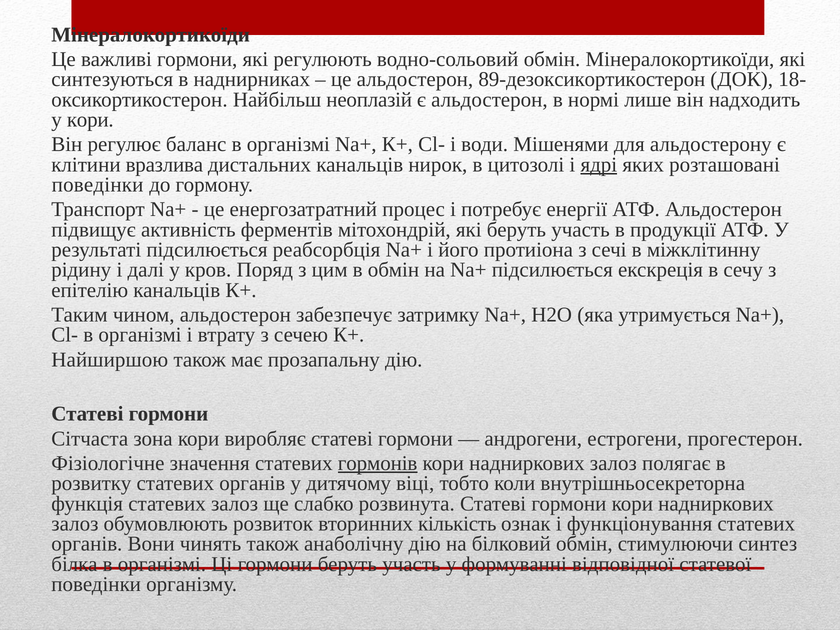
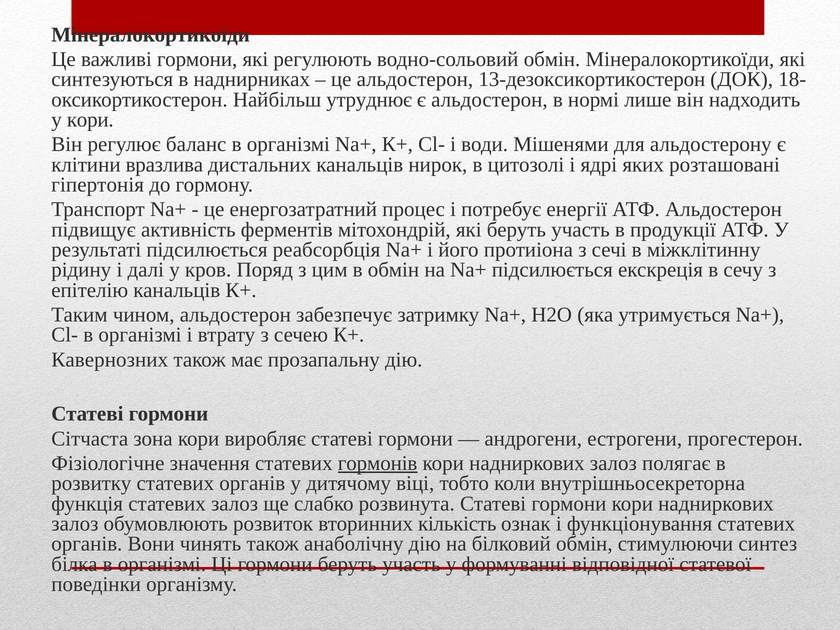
89-дезоксикортикостерон: 89-дезоксикортикостерон -> 13-дезоксикортикостерон (592, 80)
неоплазій: неоплазій -> утруднює (369, 100)
ядрі underline: present -> none (599, 165)
поведінки: поведінки -> гіпертонія (98, 185)
Найширшою: Найширшою -> Кавернозних (110, 360)
